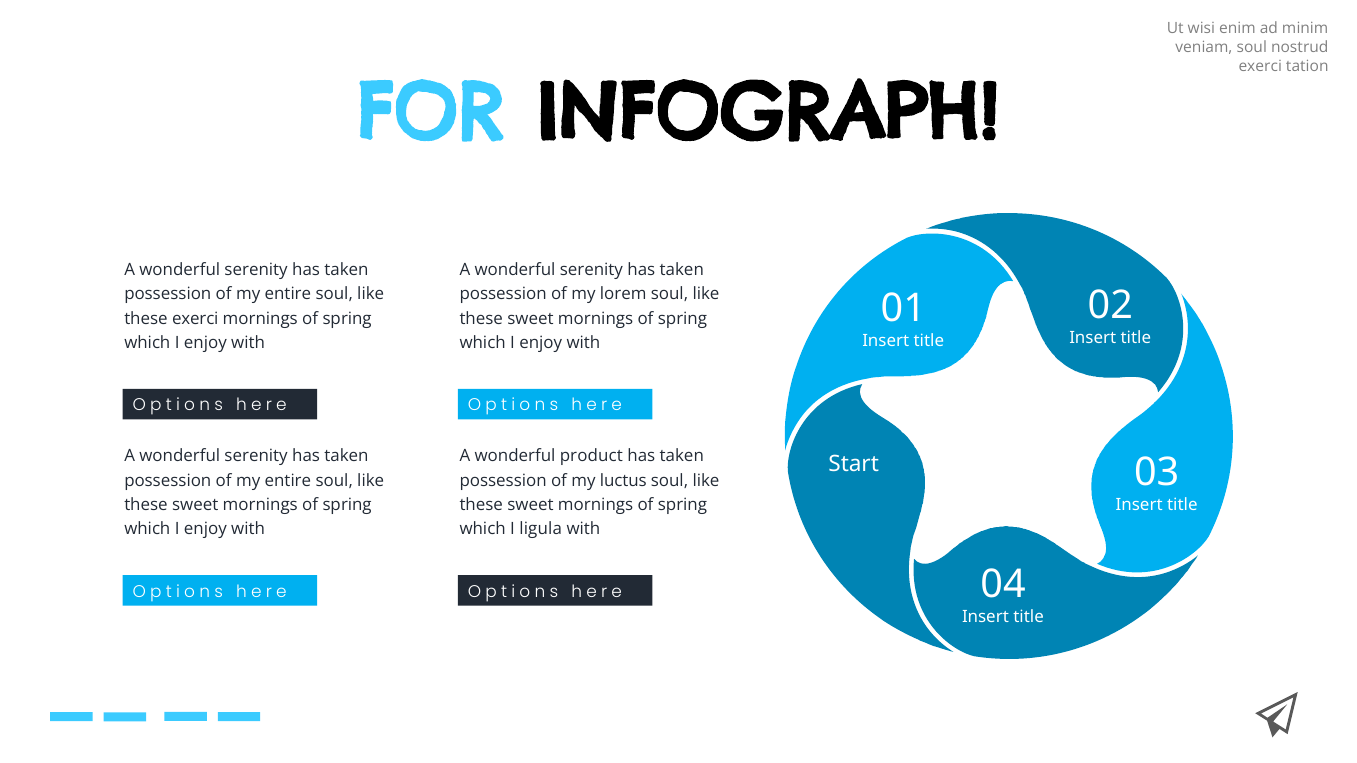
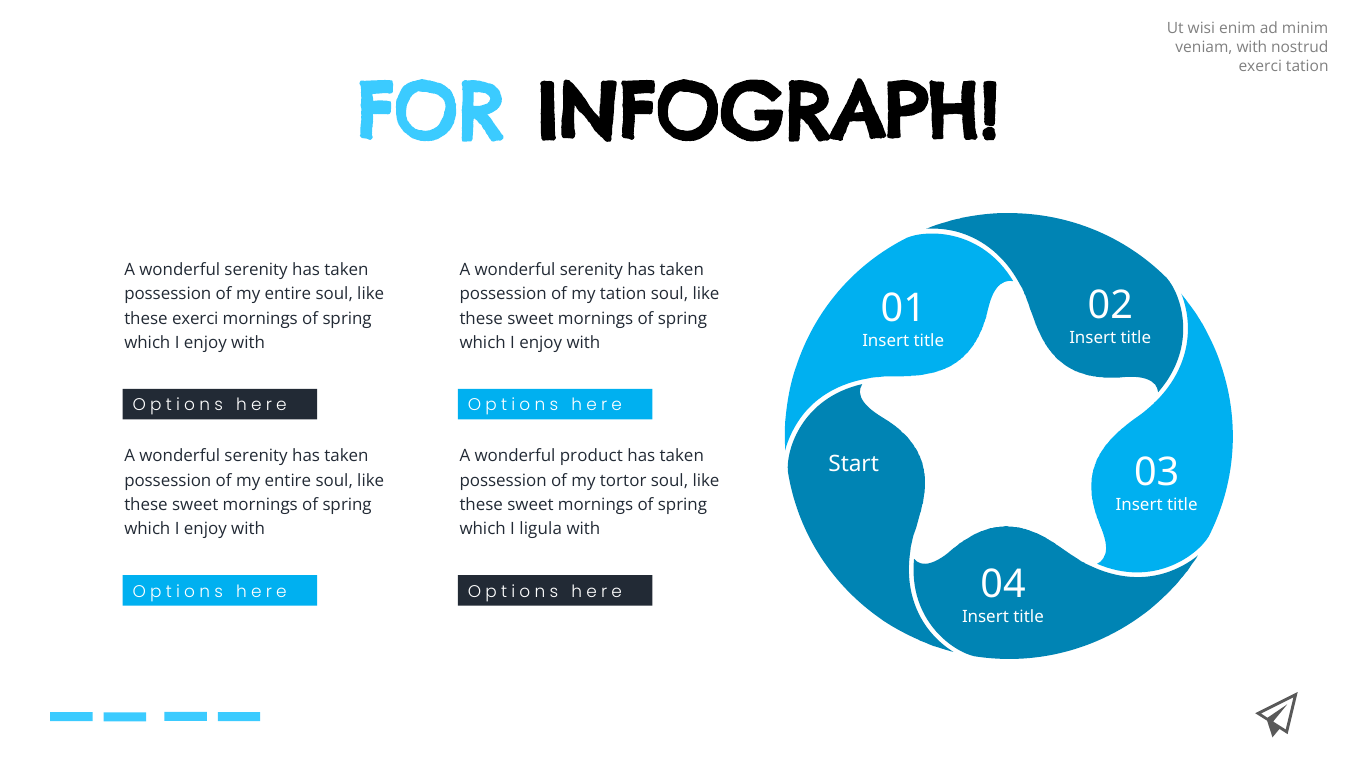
veniam soul: soul -> with (1252, 47)
my lorem: lorem -> tation (623, 294)
luctus: luctus -> tortor (623, 481)
